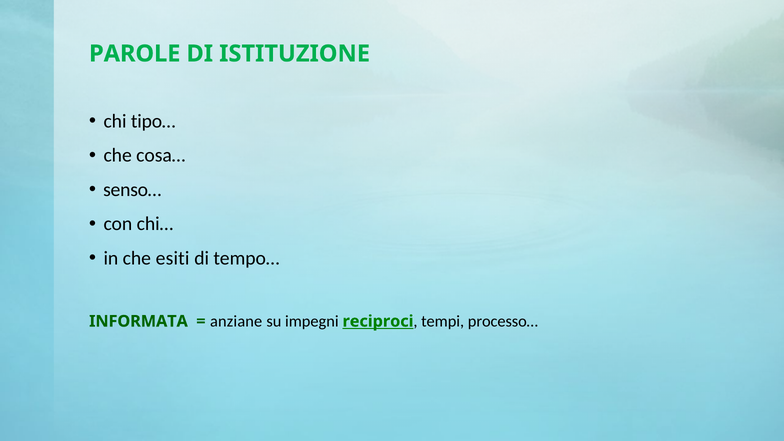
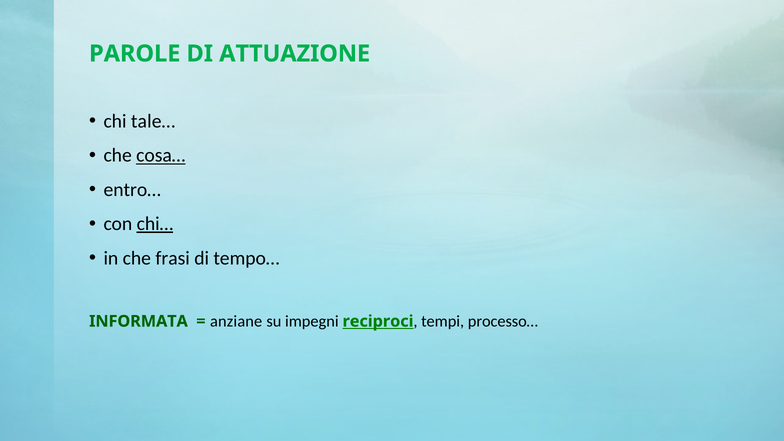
ISTITUZIONE: ISTITUZIONE -> ATTUAZIONE (295, 54)
tipo…: tipo… -> tale… (153, 121)
cosa… underline: none -> present (161, 155)
senso…: senso… -> entro… (132, 190)
chi… underline: none -> present (155, 224)
esiti: esiti -> frasi (173, 258)
